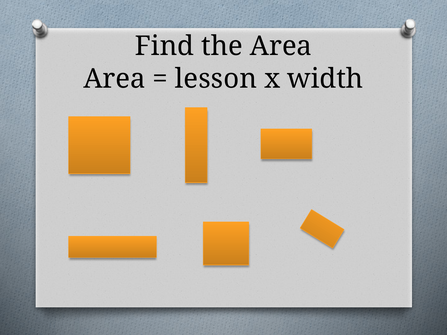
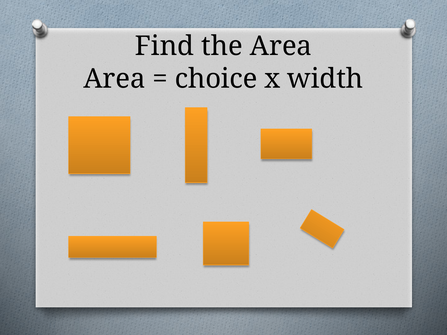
lesson: lesson -> choice (216, 79)
